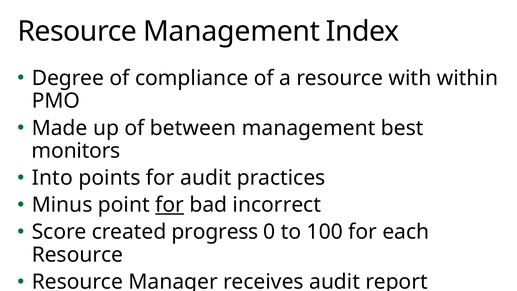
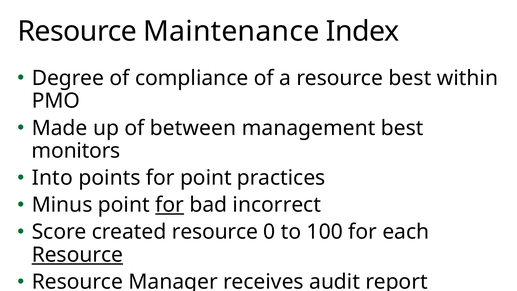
Resource Management: Management -> Maintenance (231, 31)
resource with: with -> best (410, 78)
for audit: audit -> point (206, 178)
created progress: progress -> resource (215, 232)
Resource underline: none -> present (77, 255)
